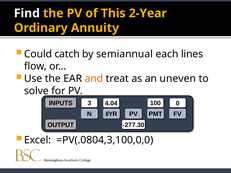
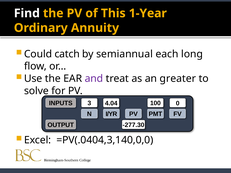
2-Year: 2-Year -> 1-Year (148, 13)
lines: lines -> long (192, 54)
and colour: orange -> purple (94, 79)
uneven: uneven -> greater (178, 79)
=PV(.0804,3,100,0,0: =PV(.0804,3,100,0,0 -> =PV(.0404,3,140,0,0 (105, 140)
